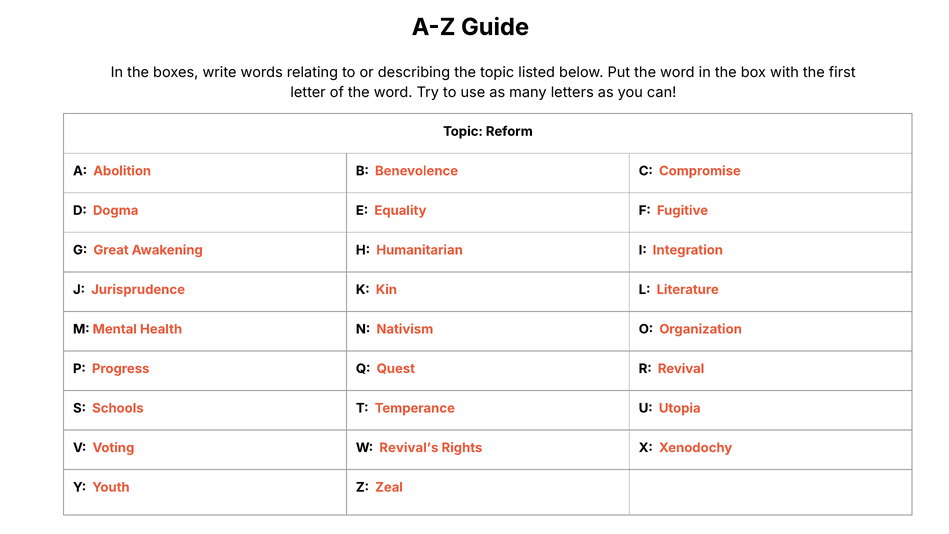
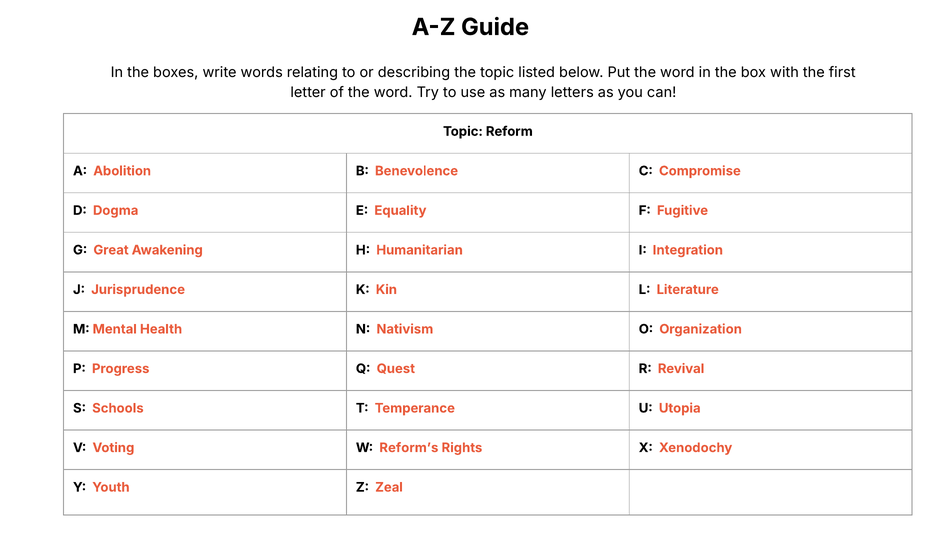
Revival’s: Revival’s -> Reform’s (409, 448)
